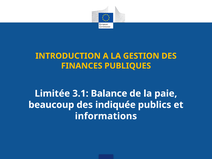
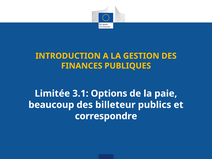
Balance: Balance -> Options (109, 94)
indiquée: indiquée -> billeteur (115, 105)
informations: informations -> correspondre (106, 116)
